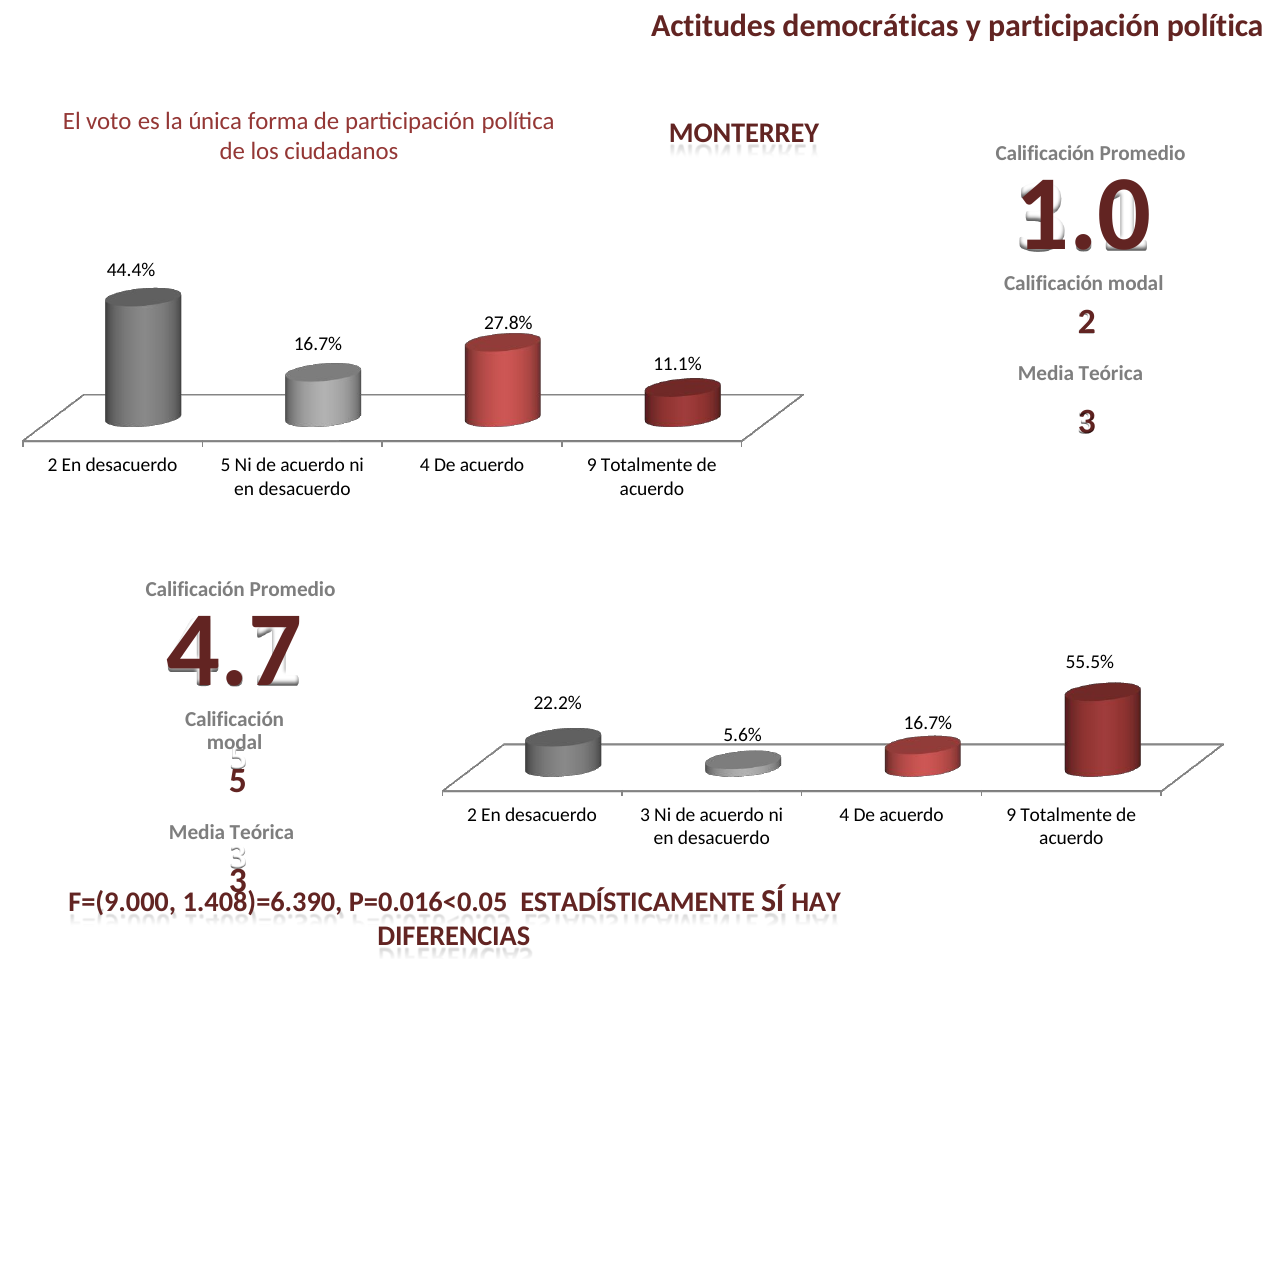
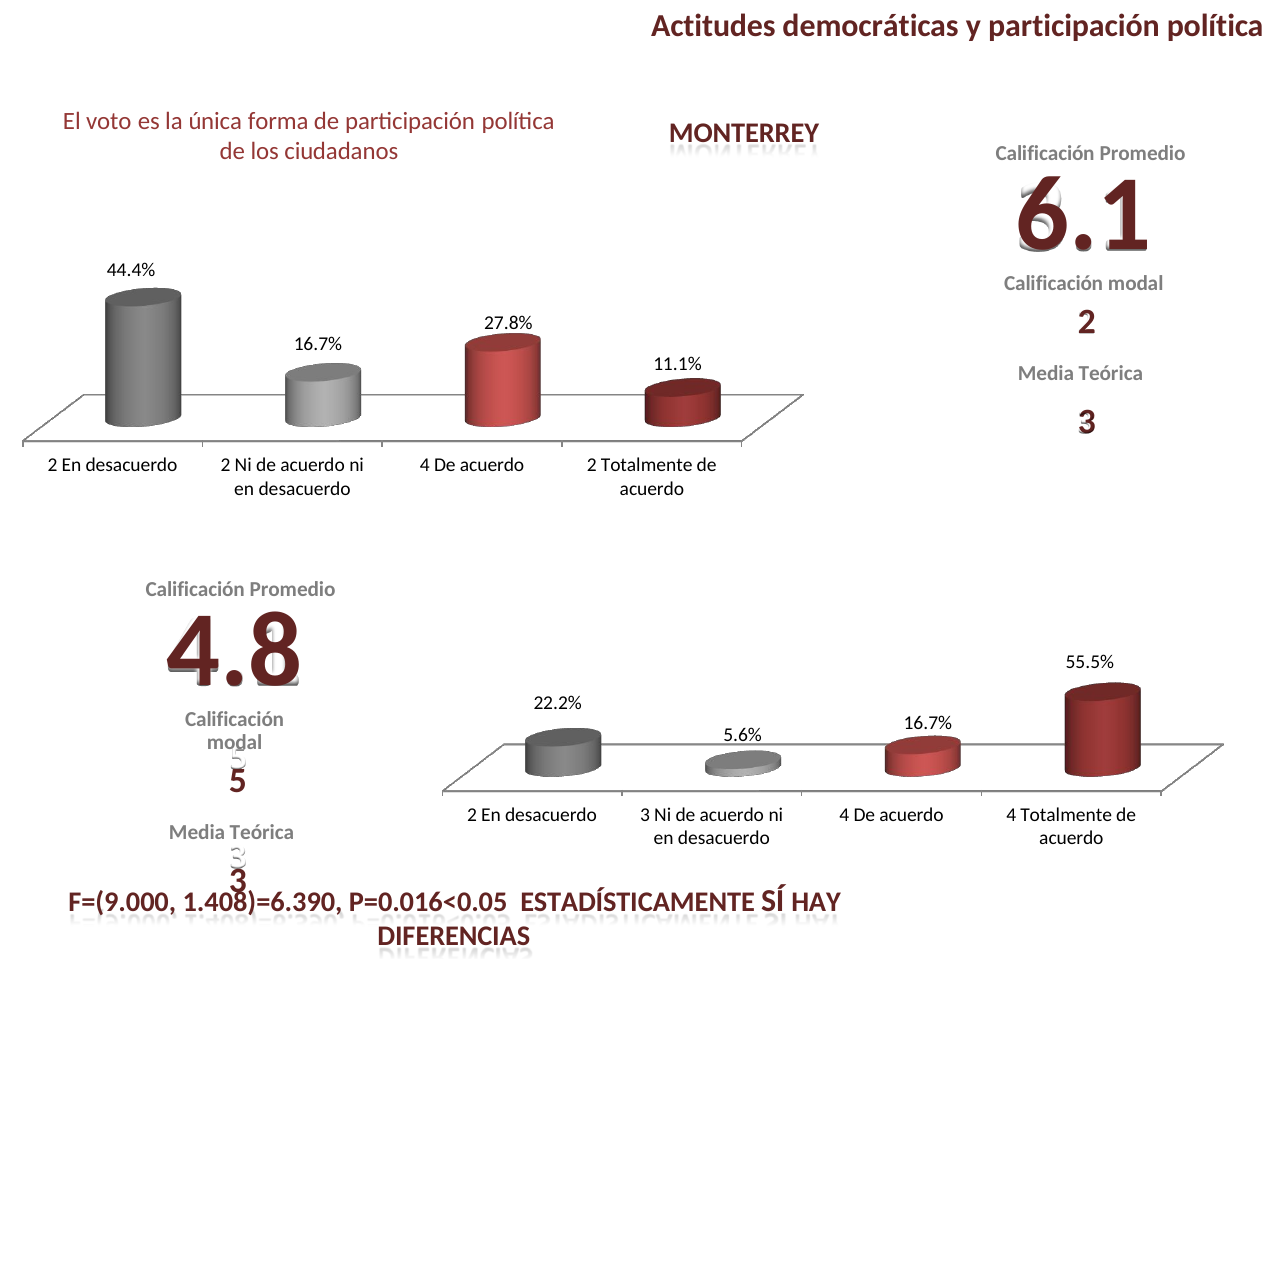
1.0: 1.0 -> 6.1 (1083, 215)
desacuerdo 5: 5 -> 2 (225, 465)
9: 9 -> 2 (592, 465)
4.7: 4.7 -> 4.8 (235, 650)
9: 9 -> 4 (1011, 815)
